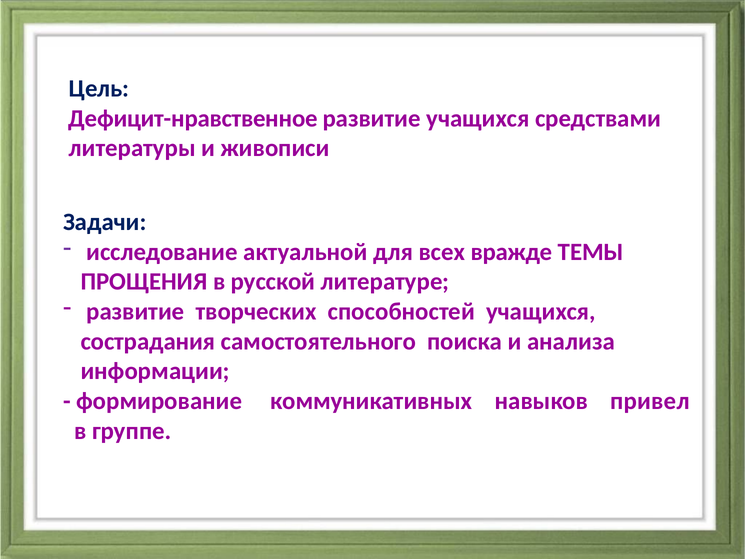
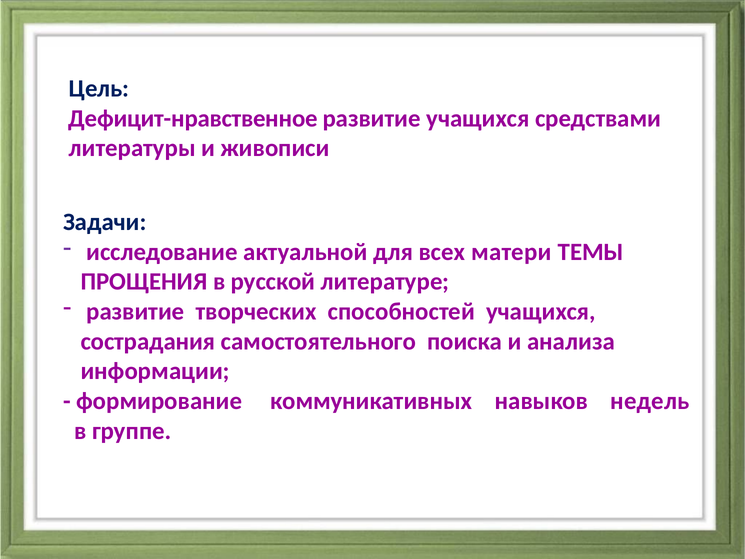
вражде: вражде -> матери (511, 252)
привел: привел -> недель (650, 401)
